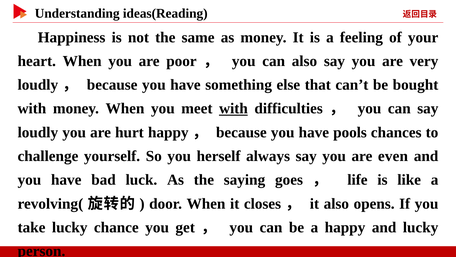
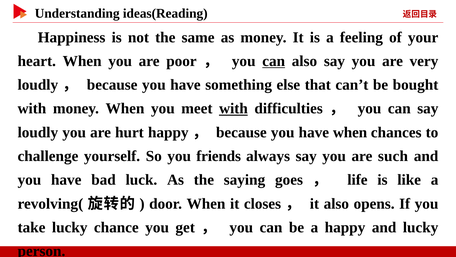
can underline: none -> present (274, 61)
have pools: pools -> when (350, 132)
herself: herself -> friends (219, 156)
even: even -> such (393, 156)
